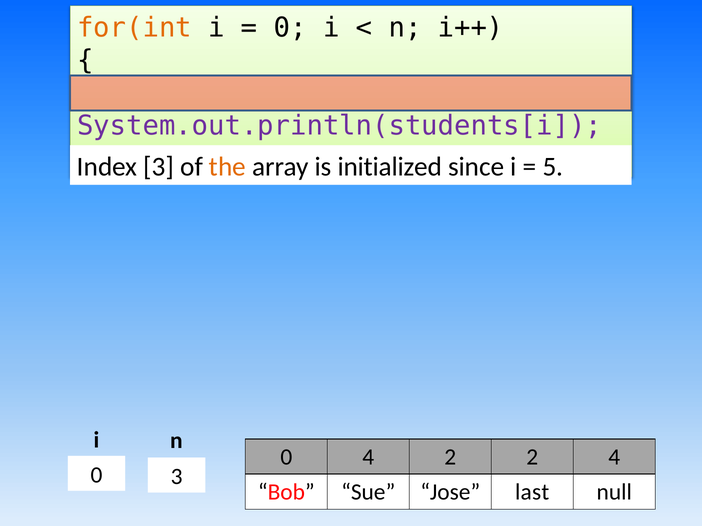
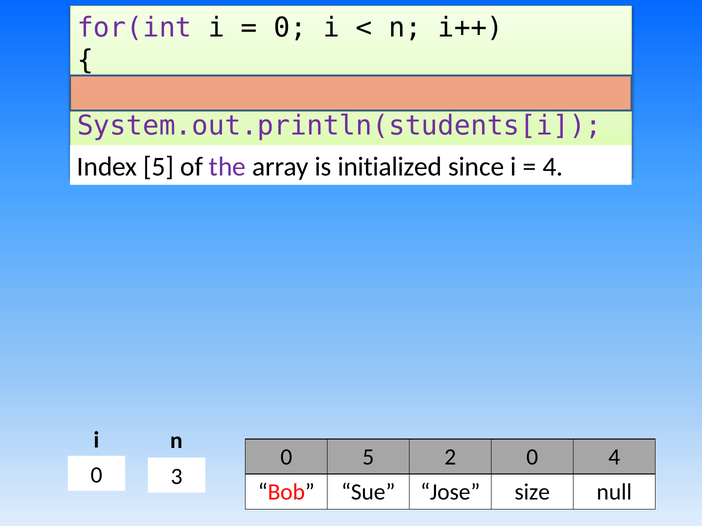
for(int colour: orange -> purple (134, 28)
3: 3 -> 5 (159, 167)
the colour: orange -> purple (227, 167)
5: 5 -> 4 (553, 167)
0 4: 4 -> 5 (368, 457)
2 2: 2 -> 0 (532, 457)
last: last -> size (532, 493)
